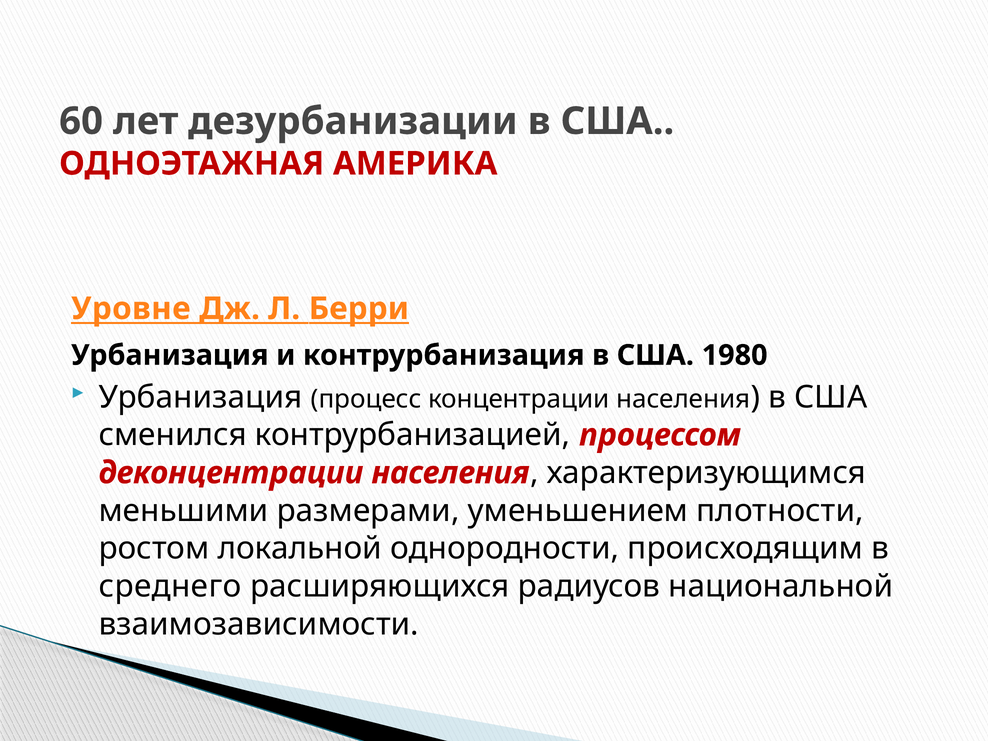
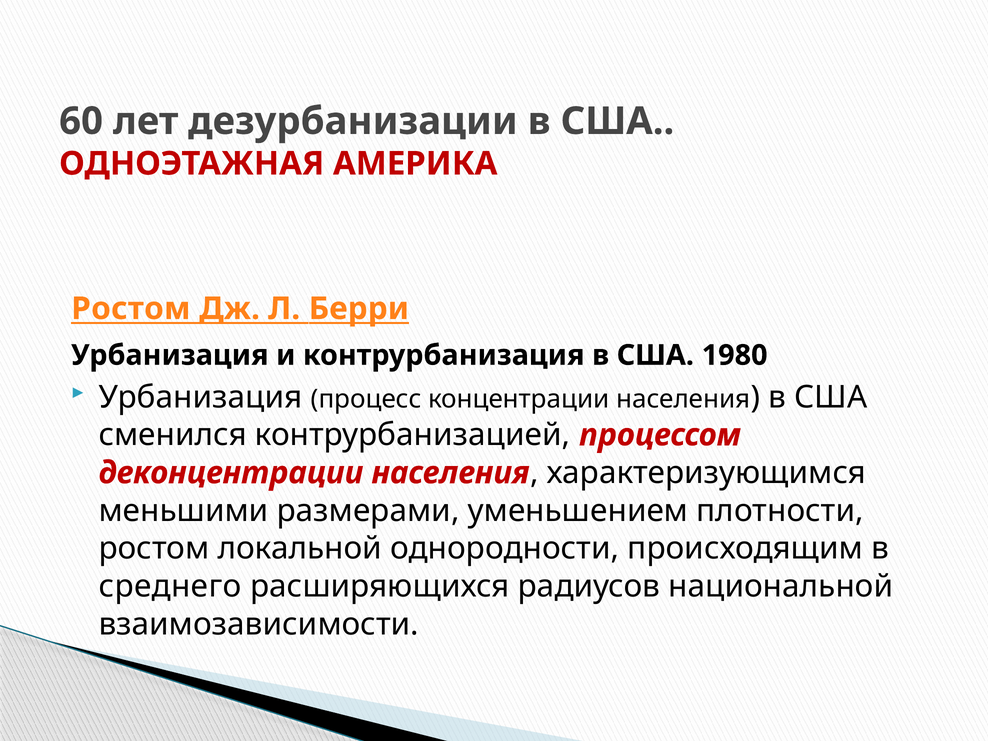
Уровне: Уровне -> Ростом (131, 309)
